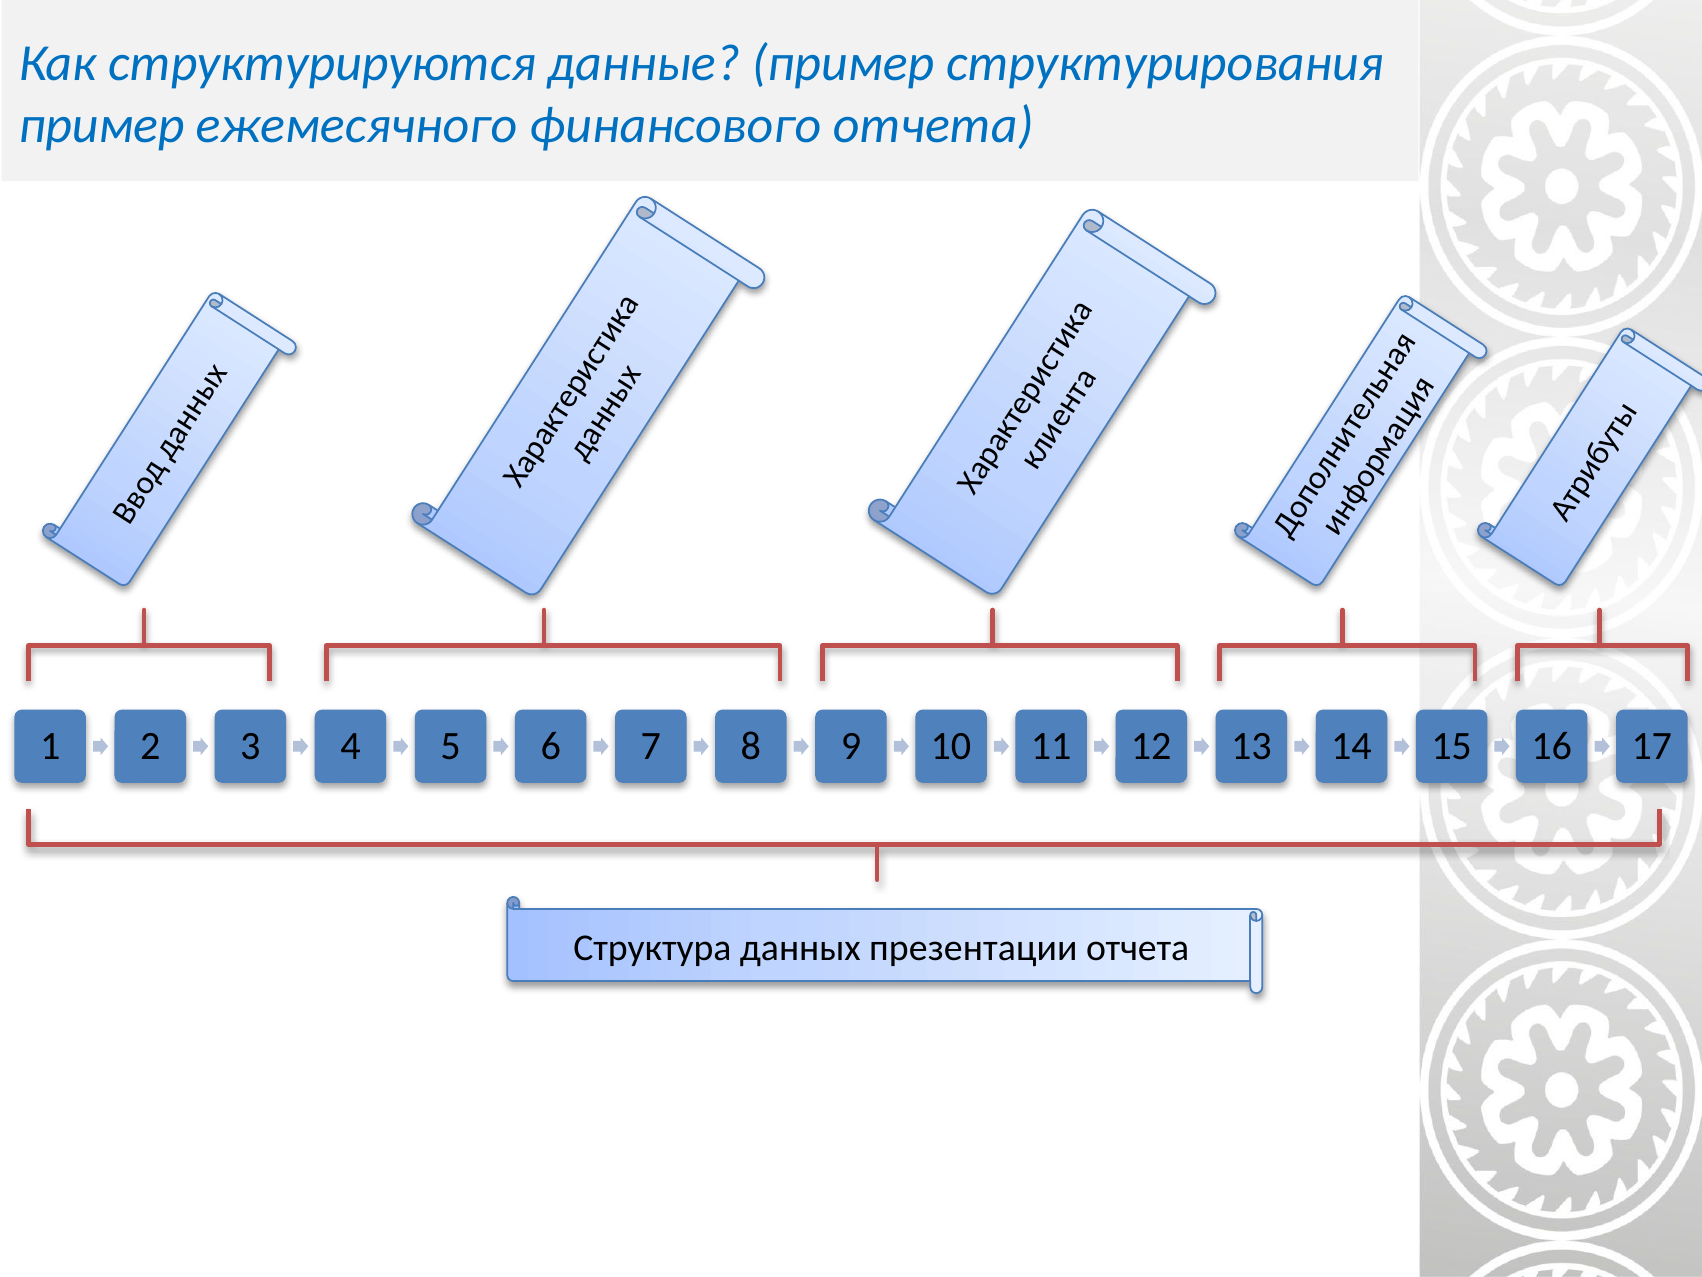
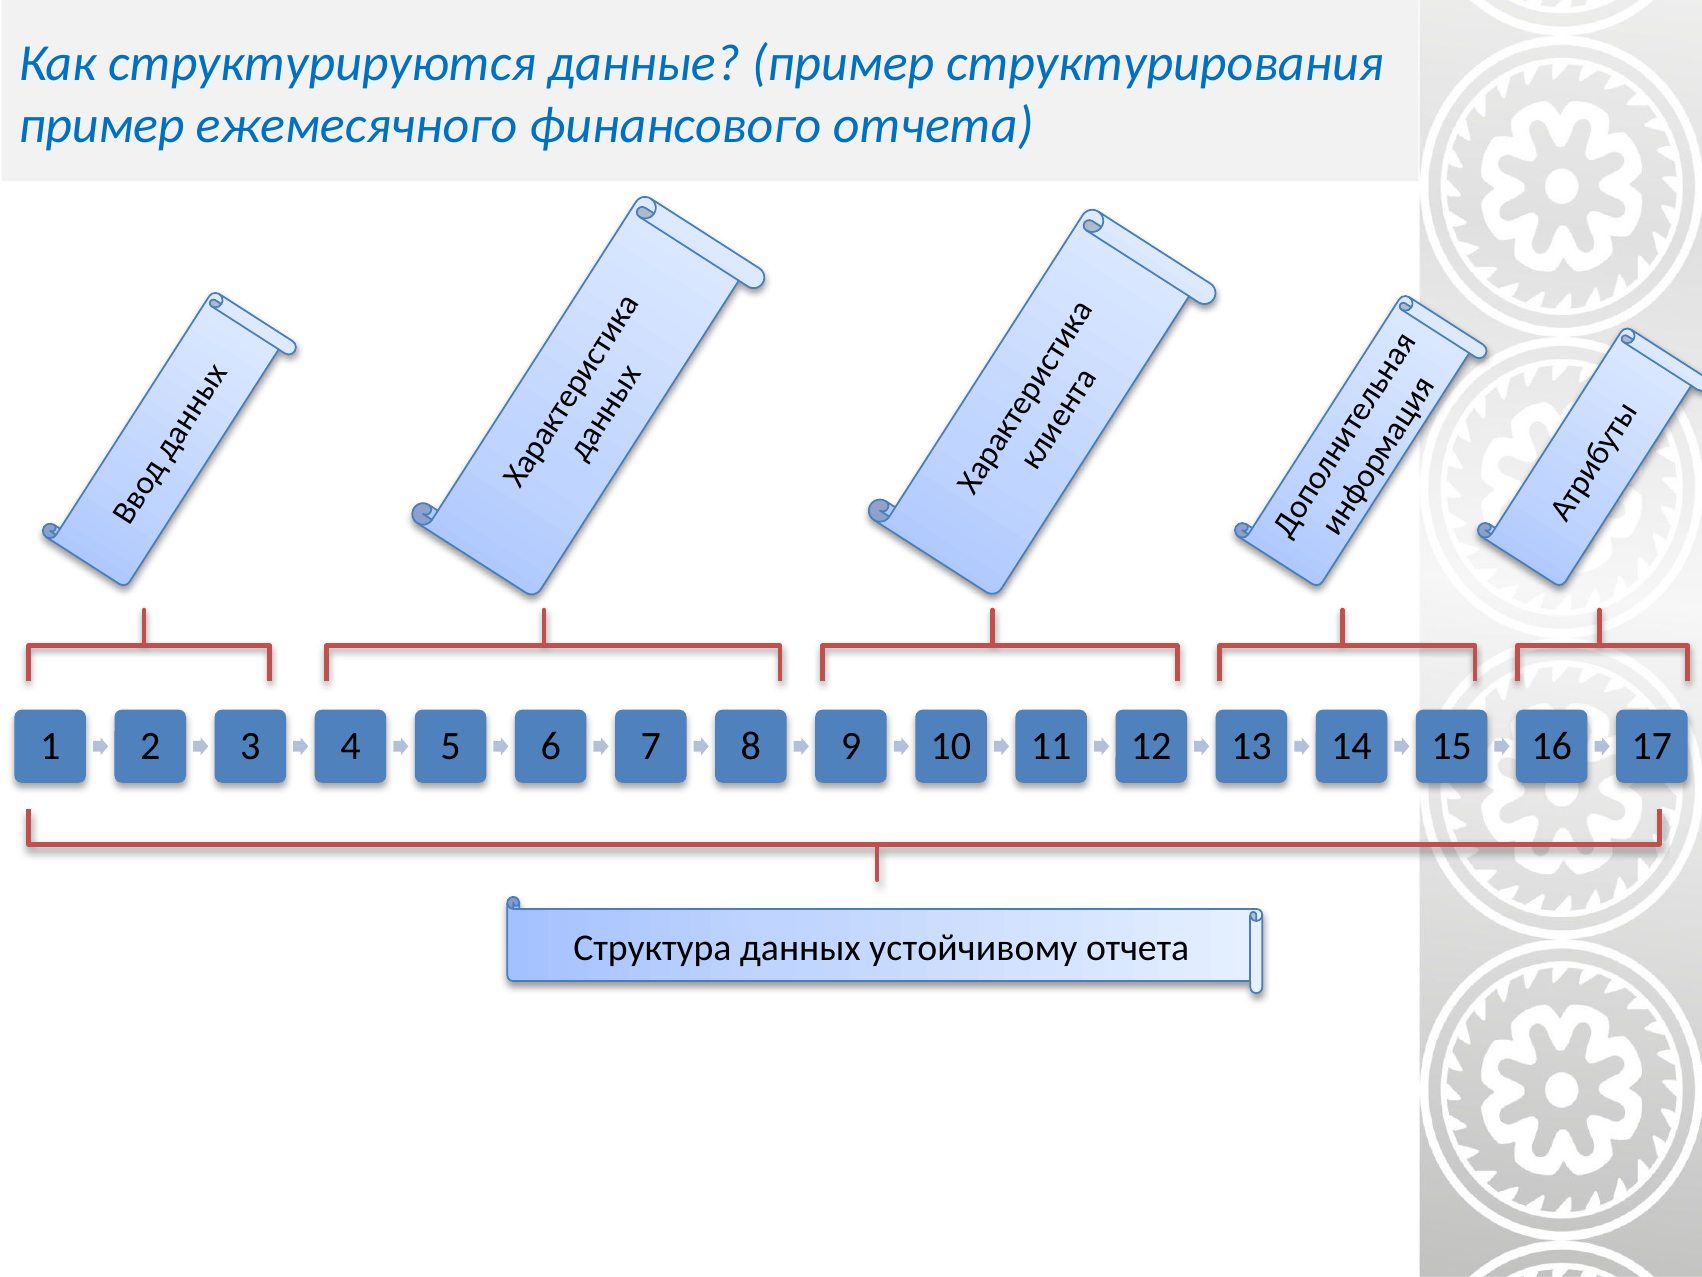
презентации: презентации -> устойчивому (973, 947)
